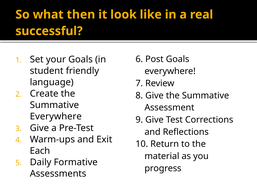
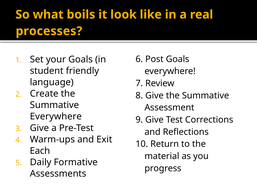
then: then -> boils (81, 15)
successful: successful -> processes (49, 31)
